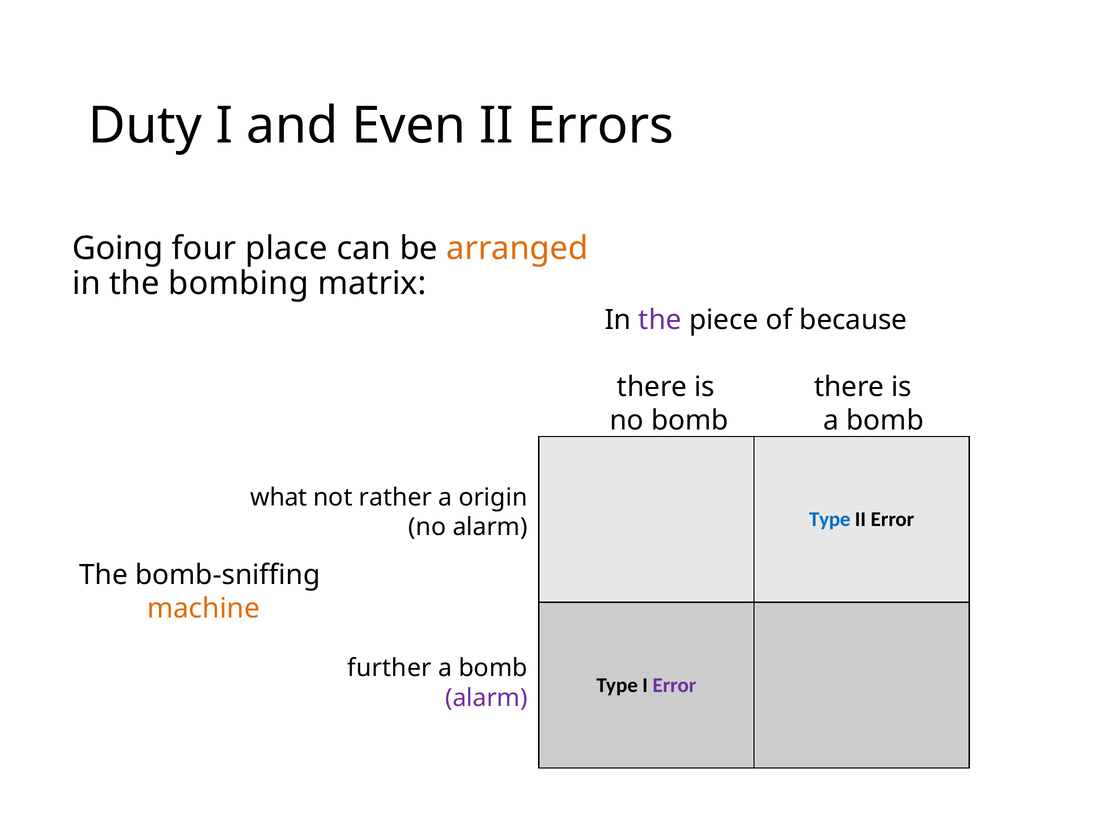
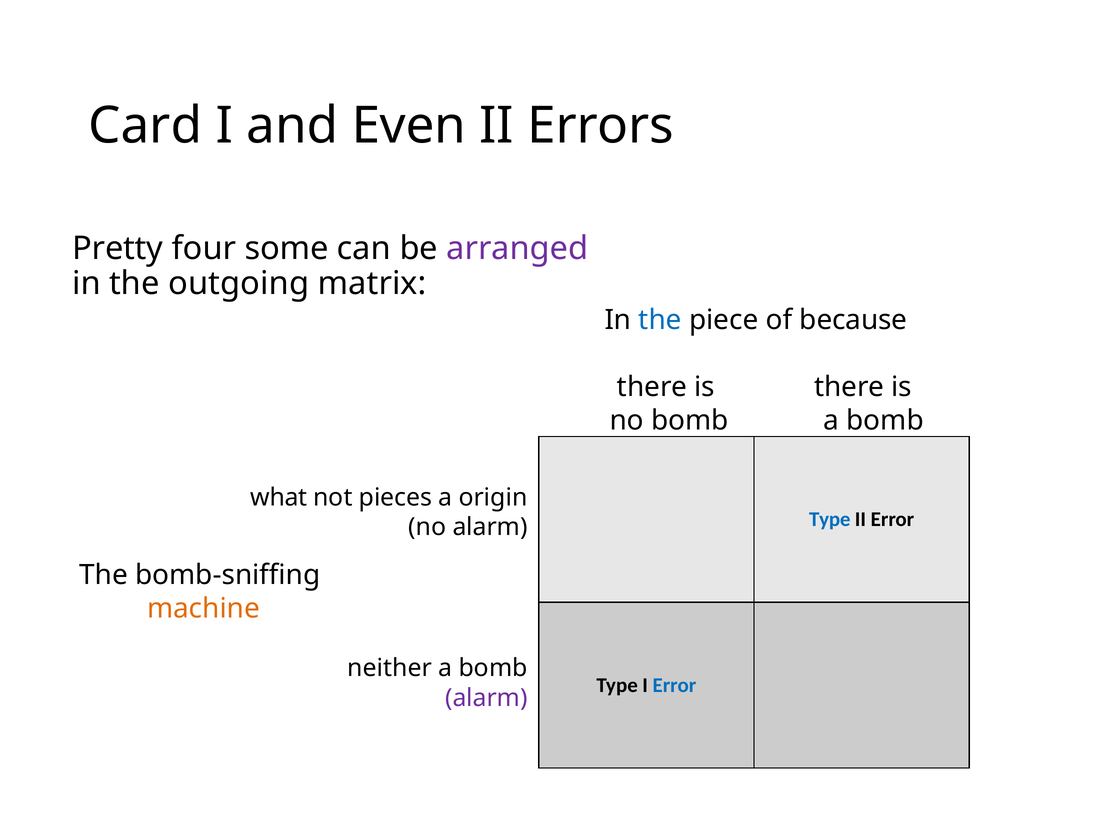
Duty: Duty -> Card (145, 126)
Going: Going -> Pretty (118, 248)
place: place -> some (287, 248)
arranged colour: orange -> purple (517, 248)
bombing: bombing -> outgoing (239, 284)
the colour: purple -> blue (660, 320)
rather: rather -> pieces (395, 497)
further: further -> neither (390, 668)
Error colour: purple -> blue (674, 685)
